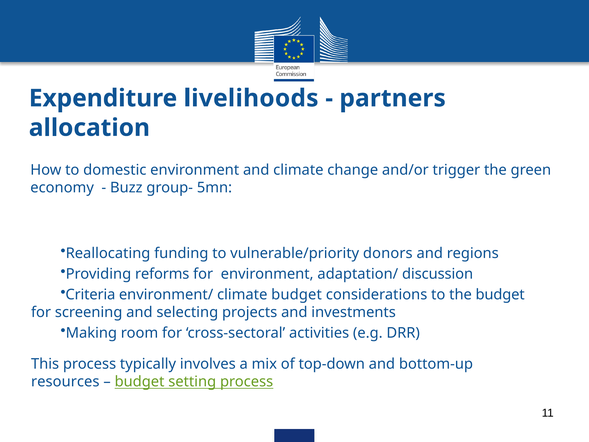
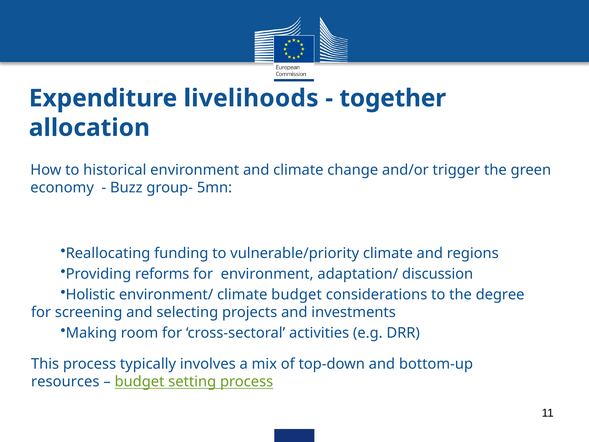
partners: partners -> together (393, 98)
domestic: domestic -> historical (115, 170)
vulnerable/priority donors: donors -> climate (388, 253)
Criteria: Criteria -> Holistic (90, 294)
the budget: budget -> degree (500, 294)
